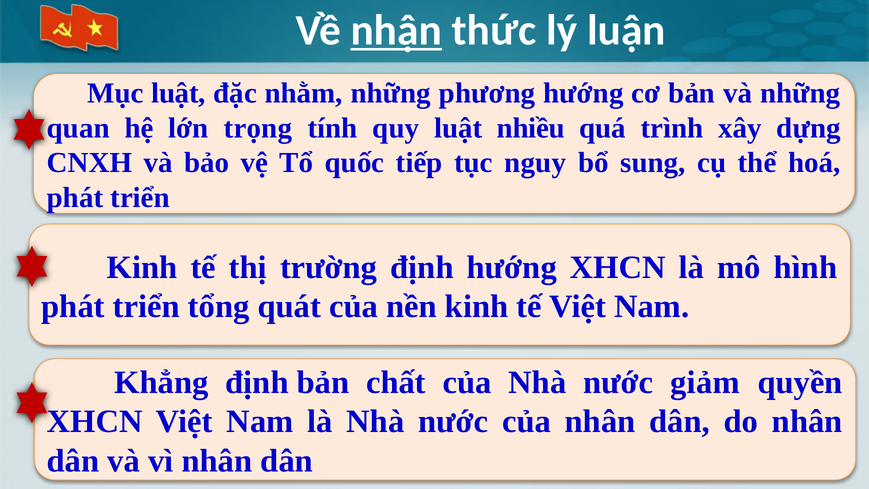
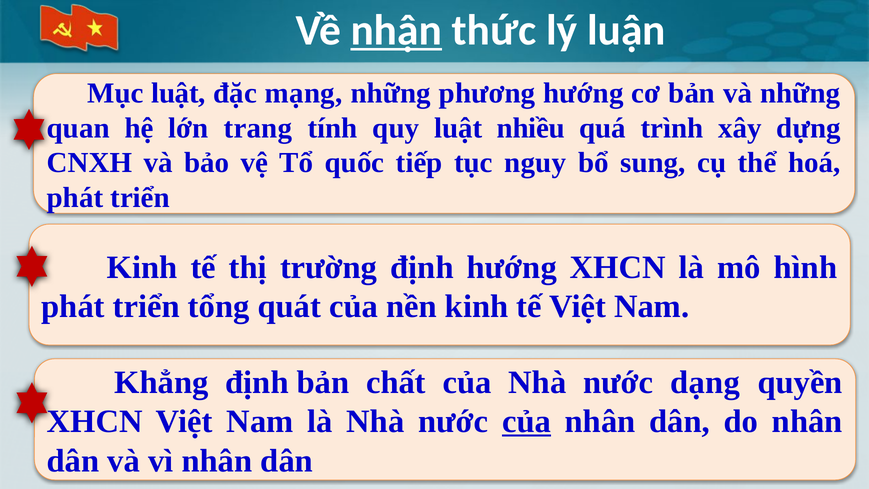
nhằm: nhằm -> mạng (304, 93)
trọng: trọng -> trang (258, 128)
giảm: giảm -> dạng (705, 382)
của underline: none -> present (527, 421)
